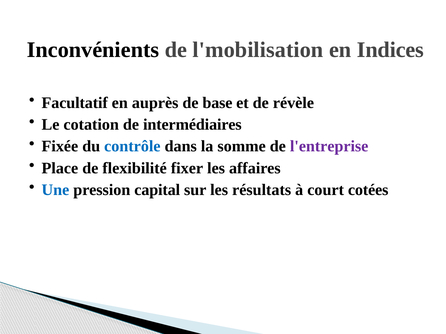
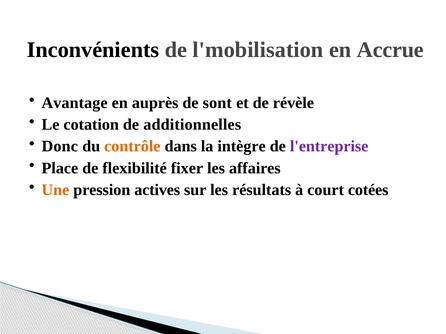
Indices: Indices -> Accrue (390, 50)
Facultatif: Facultatif -> Avantage (75, 103)
base: base -> sont (217, 103)
intermédiaires: intermédiaires -> additionnelles (192, 125)
Fixée: Fixée -> Donc (60, 147)
contrôle colour: blue -> orange (132, 147)
somme: somme -> intègre (242, 147)
Une colour: blue -> orange (55, 190)
capital: capital -> actives (157, 190)
